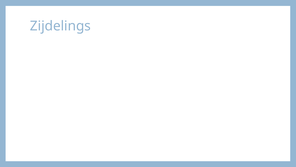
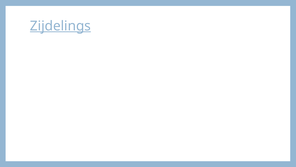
Zijdelings underline: none -> present (60, 26)
